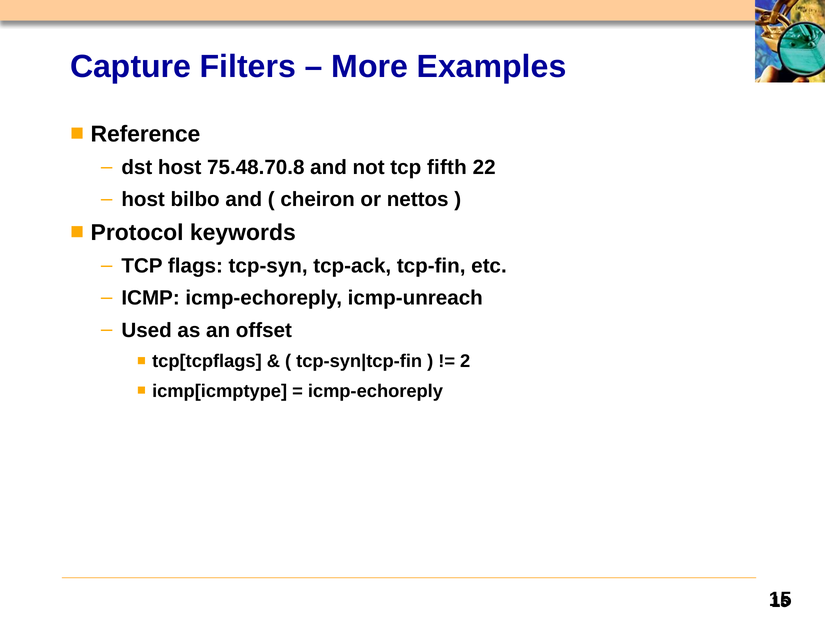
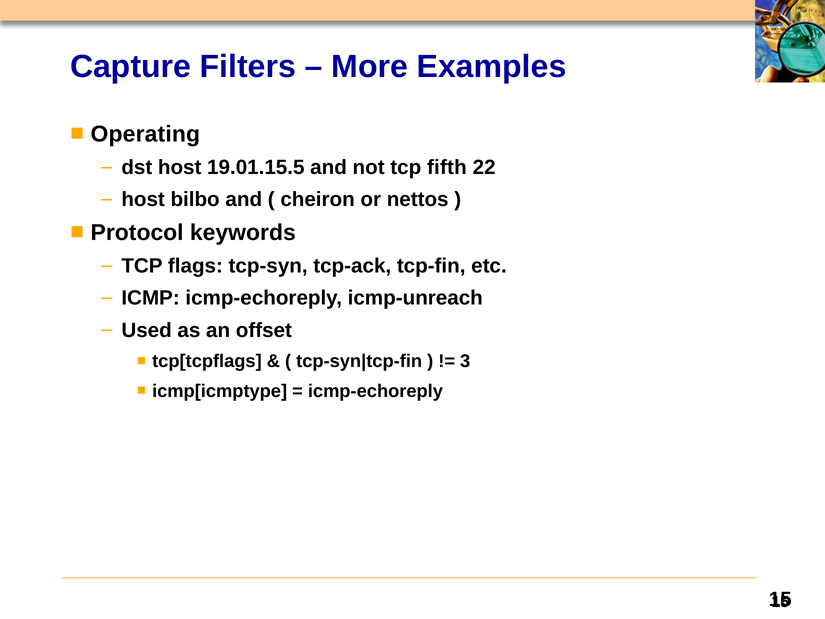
Reference: Reference -> Operating (145, 134)
75.48.70.8: 75.48.70.8 -> 19.01.15.5 (256, 167)
2: 2 -> 3 (465, 361)
